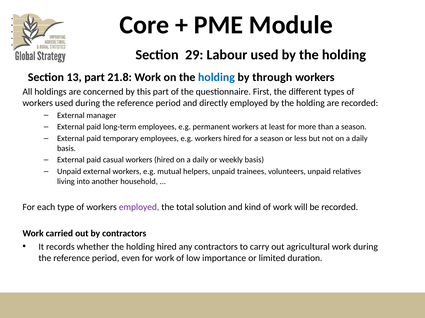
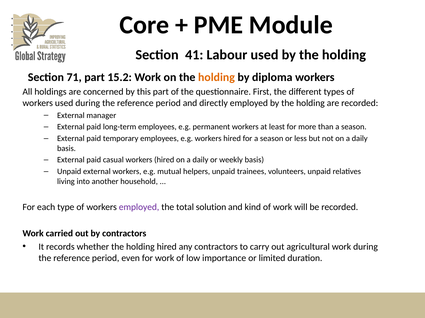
29: 29 -> 41 (194, 55)
13: 13 -> 71 (74, 78)
21.8: 21.8 -> 15.2 (120, 78)
holding colour: blue -> orange (216, 78)
through: through -> diploma (272, 78)
